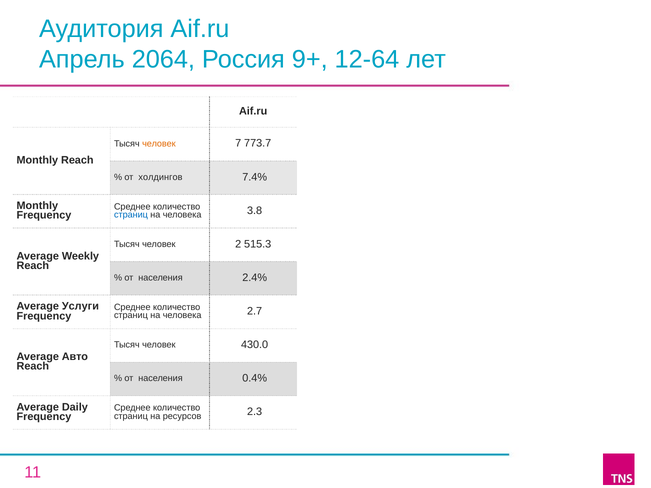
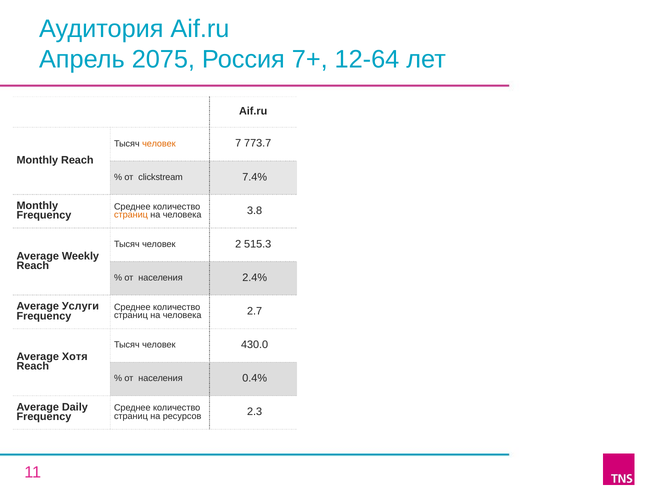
2064: 2064 -> 2075 (163, 59)
9+: 9+ -> 7+ (310, 59)
холдингов: холдингов -> clickstream (161, 177)
страниц colour: blue -> orange (131, 215)
Авто: Авто -> Хотя (75, 357)
